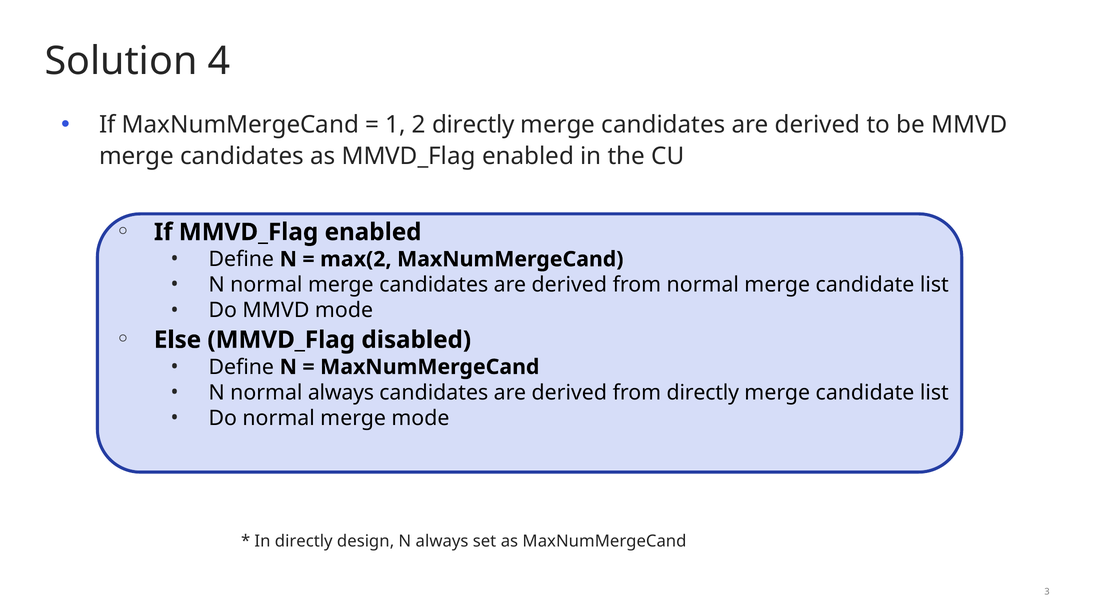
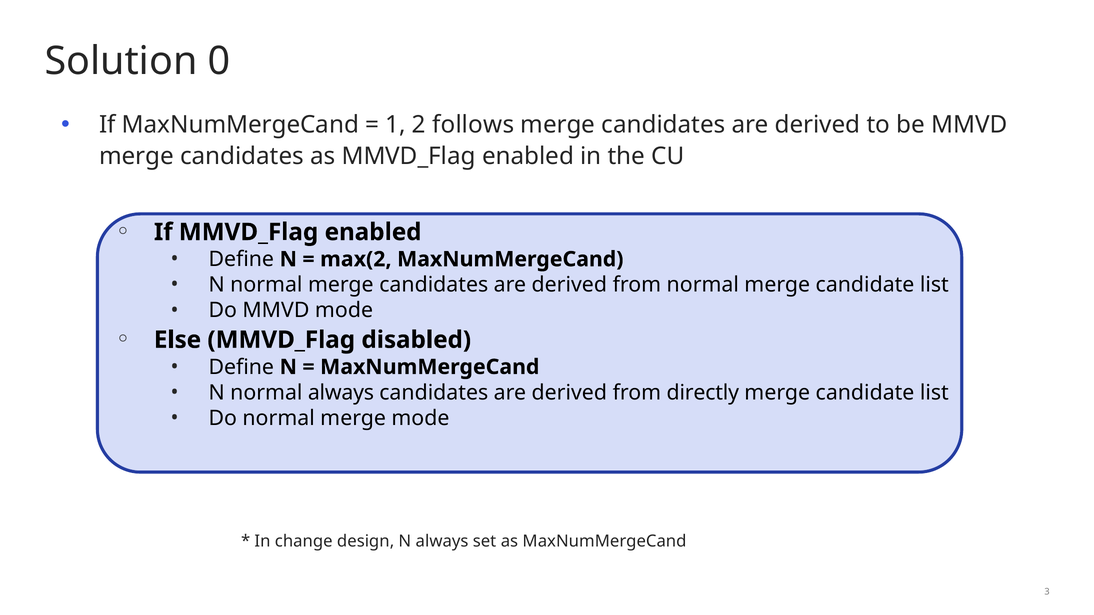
4: 4 -> 0 (219, 61)
2 directly: directly -> follows (473, 125)
In directly: directly -> change (304, 542)
